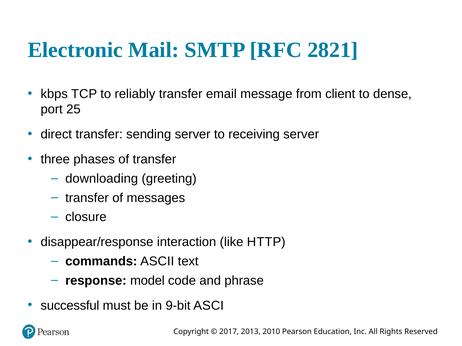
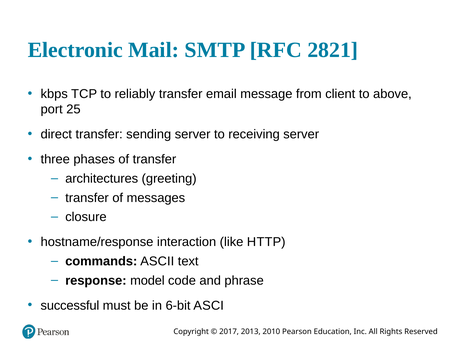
dense: dense -> above (392, 94)
downloading: downloading -> architectures (102, 179)
disappear/response: disappear/response -> hostname/response (97, 242)
9-bit: 9-bit -> 6-bit (178, 306)
